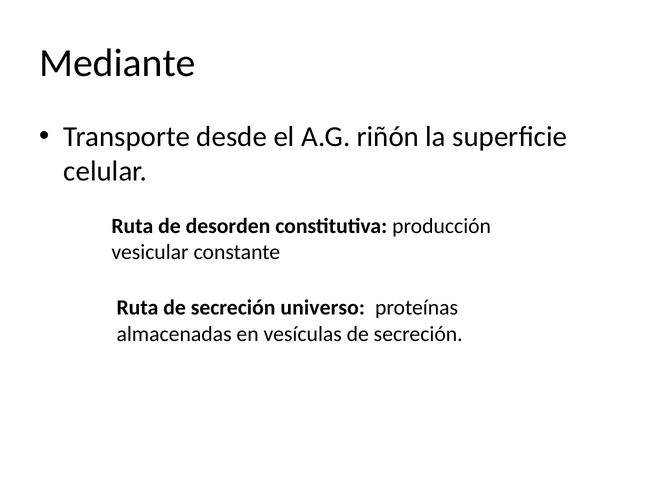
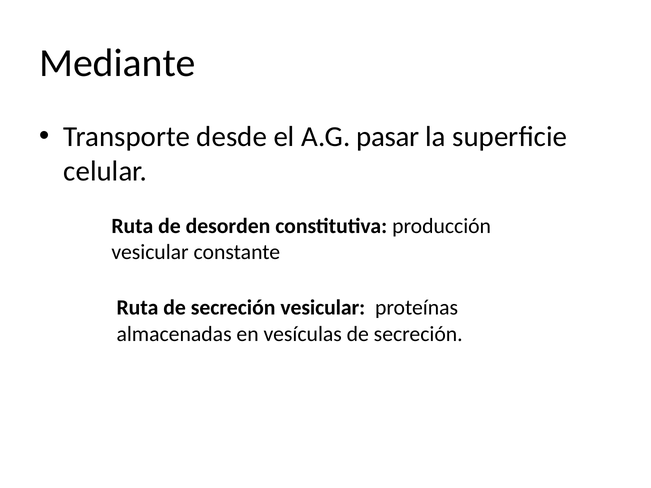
riñón: riñón -> pasar (388, 137)
secreción universo: universo -> vesicular (323, 308)
